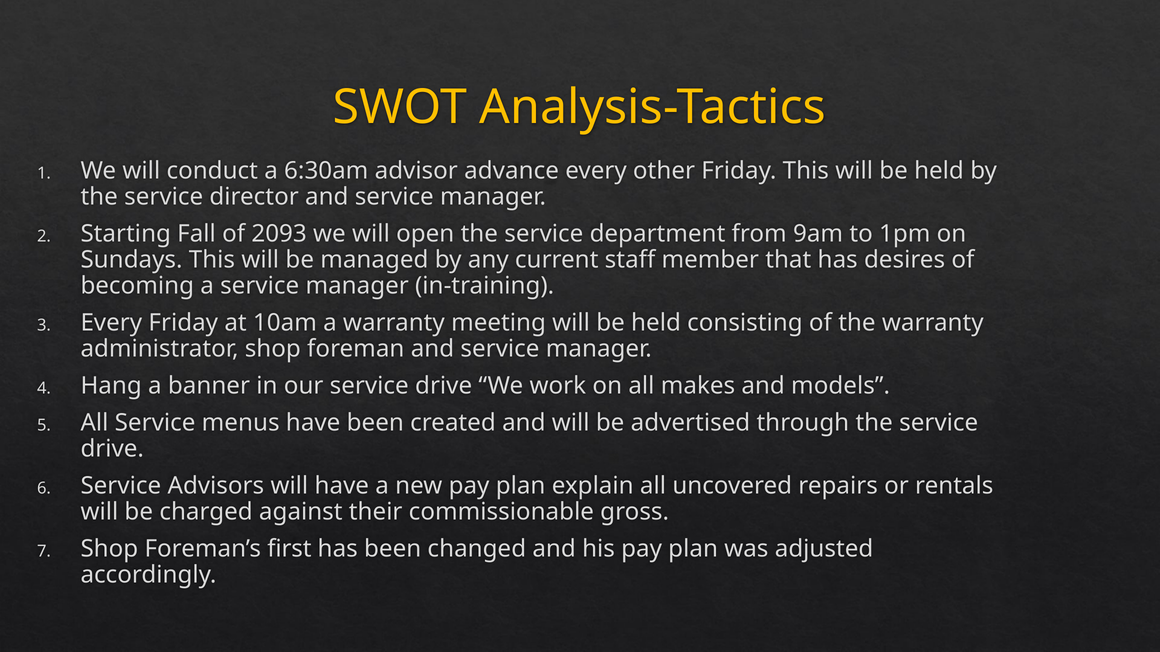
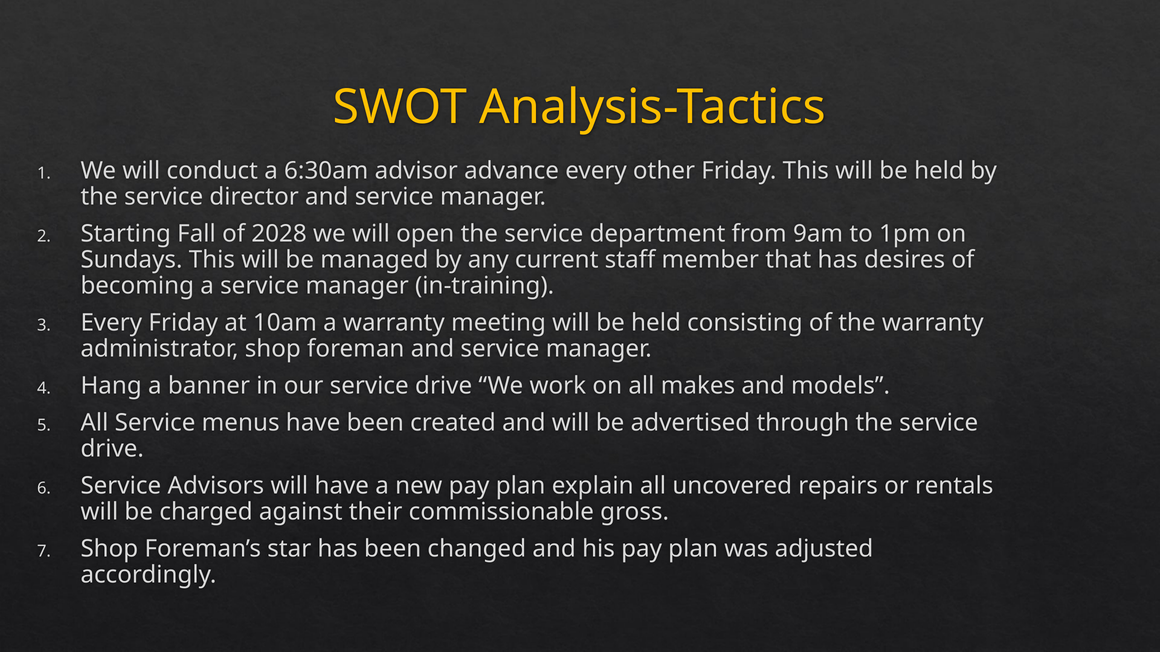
2093: 2093 -> 2028 (279, 234)
first: first -> star (289, 549)
